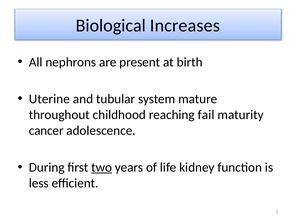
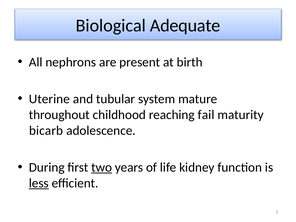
Increases: Increases -> Adequate (185, 25)
cancer: cancer -> bicarb (46, 131)
less underline: none -> present (39, 183)
